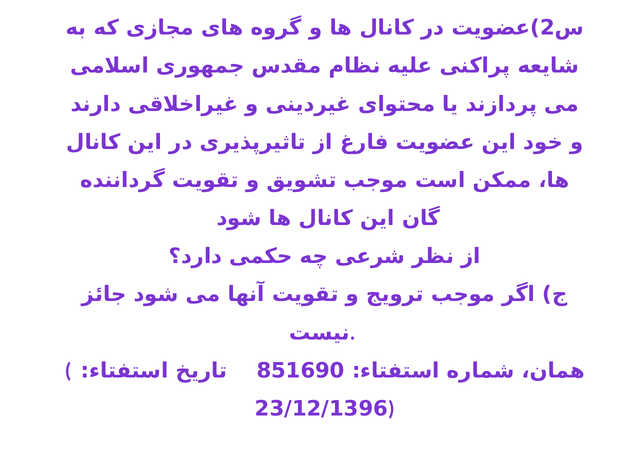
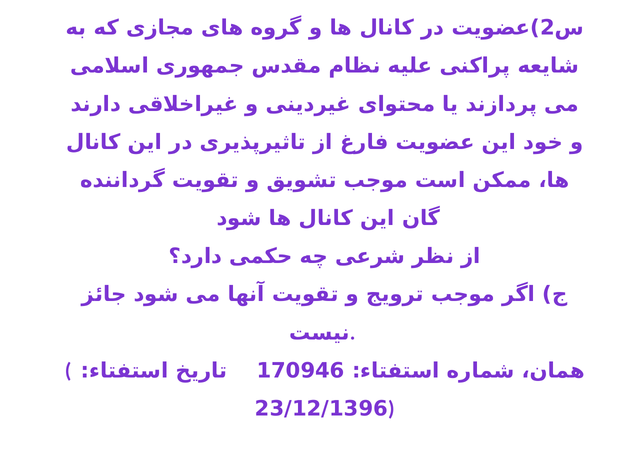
851690: 851690 -> 170946 (301, 370)
